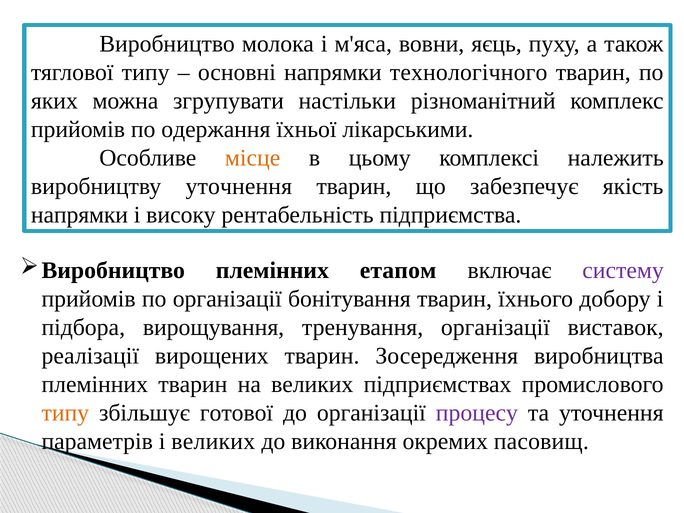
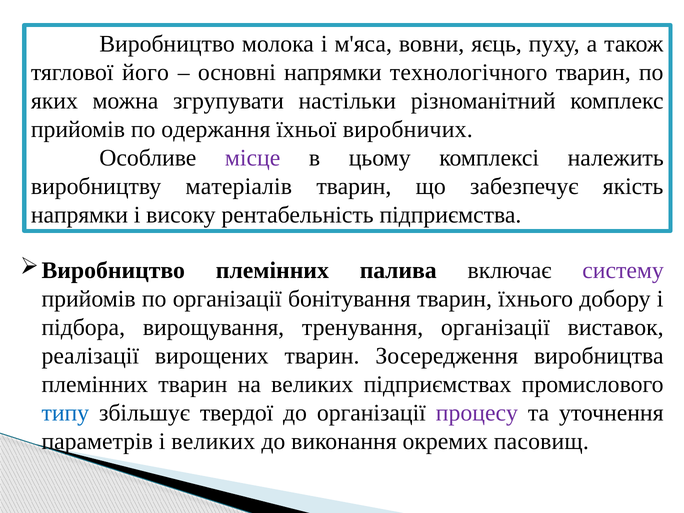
тяглової типу: типу -> його (146, 73)
лікарськими: лікарськими -> виробничих (408, 130)
місце colour: orange -> purple (253, 158)
виробництву уточнення: уточнення -> матеріалів (239, 187)
етапом: етапом -> палива (398, 270)
типу colour: orange -> blue (65, 413)
готової: готової -> твердої (237, 413)
